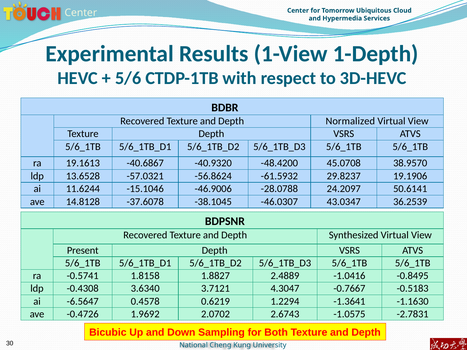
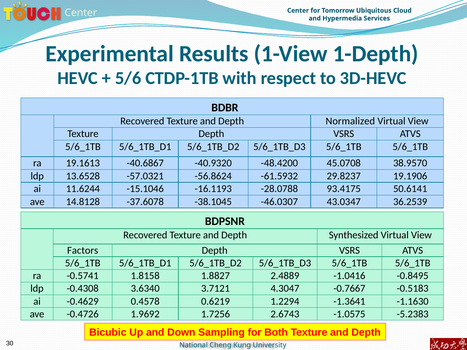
-46.9006: -46.9006 -> -16.1193 (213, 189)
24.2097: 24.2097 -> 93.4175 (344, 189)
Present: Present -> Factors (83, 251)
-6.5647: -6.5647 -> -0.4629 (83, 301)
2.0702: 2.0702 -> 1.7256 (216, 314)
-2.7831: -2.7831 -> -5.2383 (413, 314)
